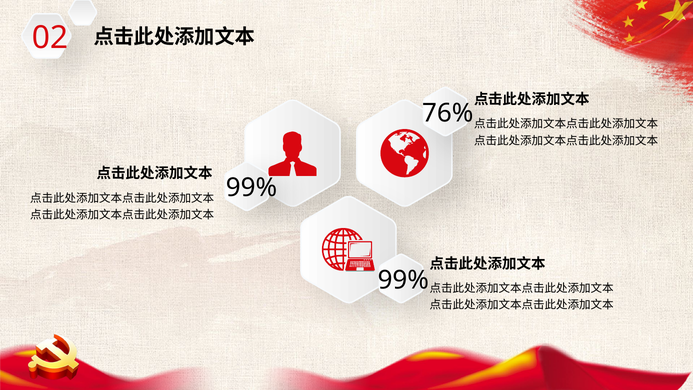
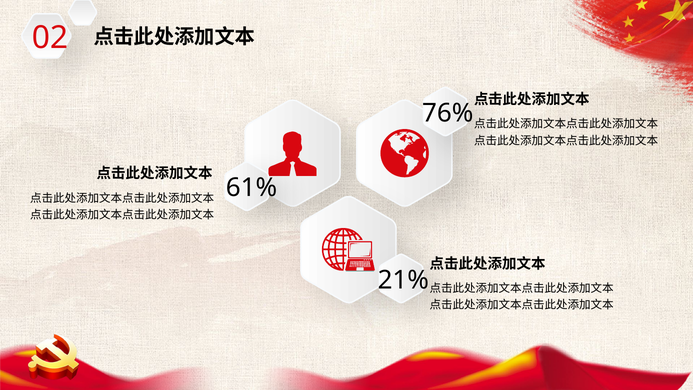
99%: 99% -> 61% (252, 188)
99%: 99% -> 21% (403, 280)
